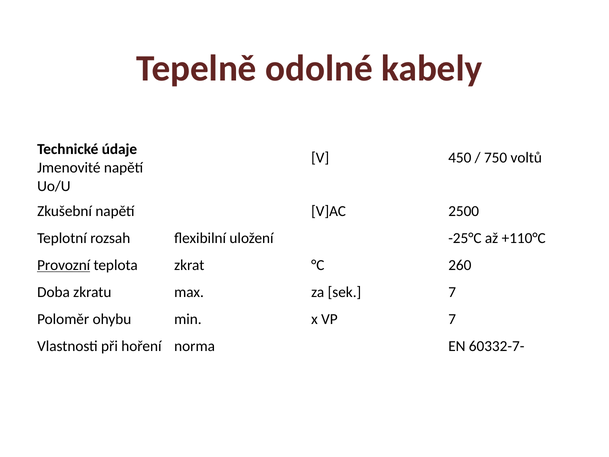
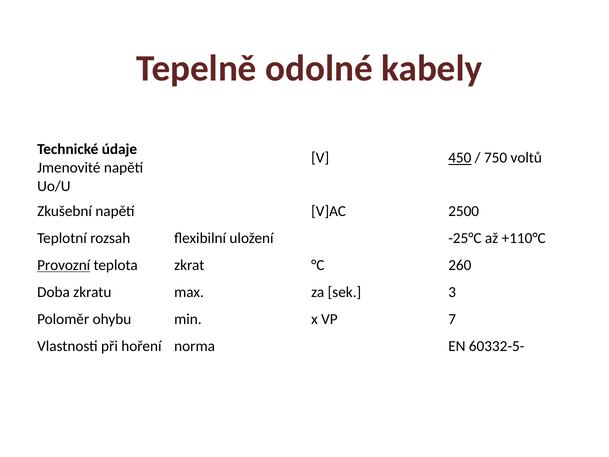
450 underline: none -> present (460, 158)
sek 7: 7 -> 3 (452, 292)
60332-7-: 60332-7- -> 60332-5- (497, 346)
